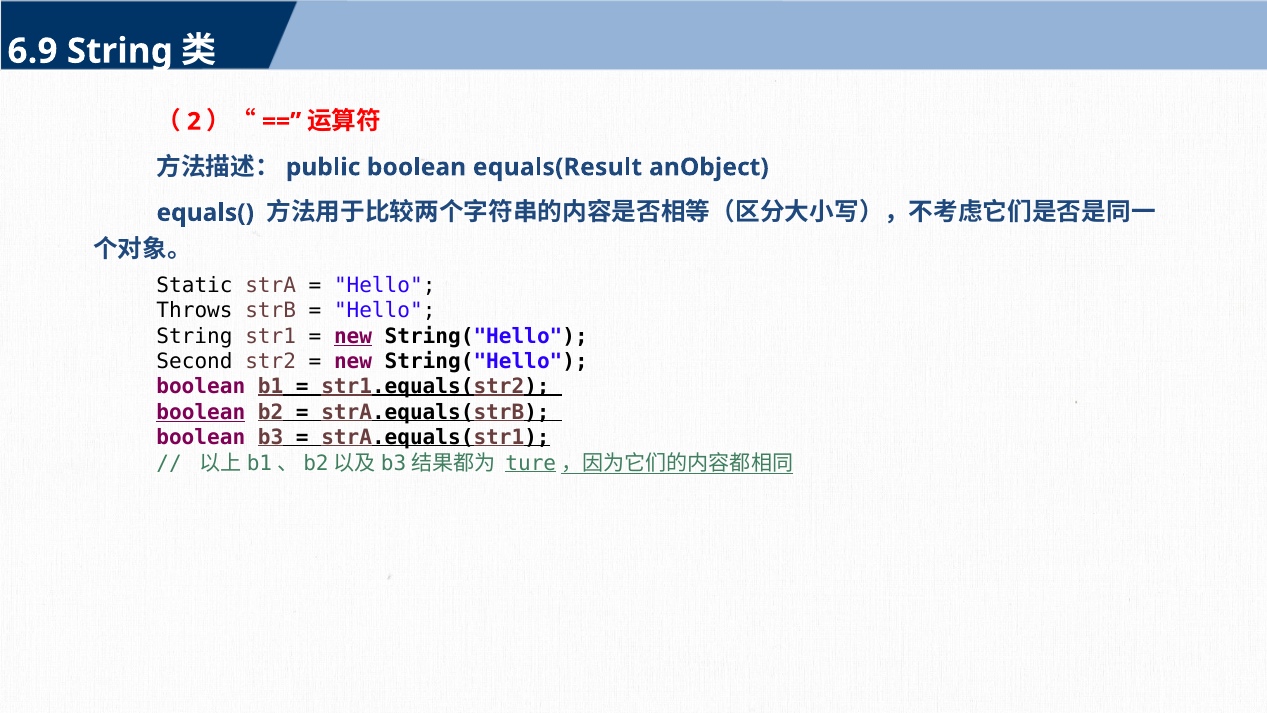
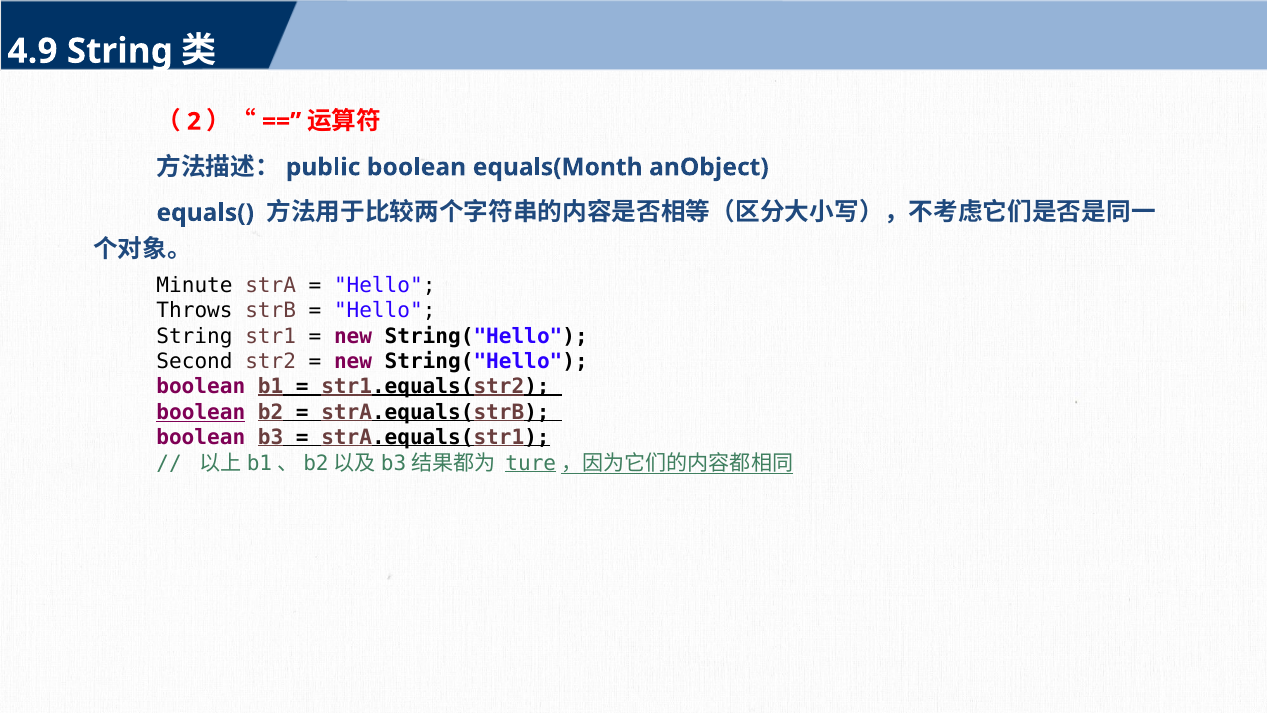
6.9: 6.9 -> 4.9 (33, 51)
equals(Result: equals(Result -> equals(Month (558, 167)
Static: Static -> Minute (195, 285)
new underline: present -> none (353, 336)
